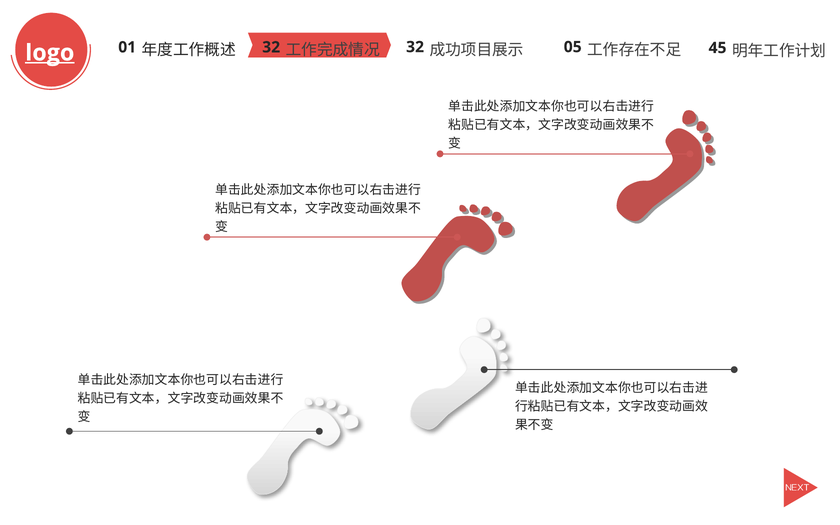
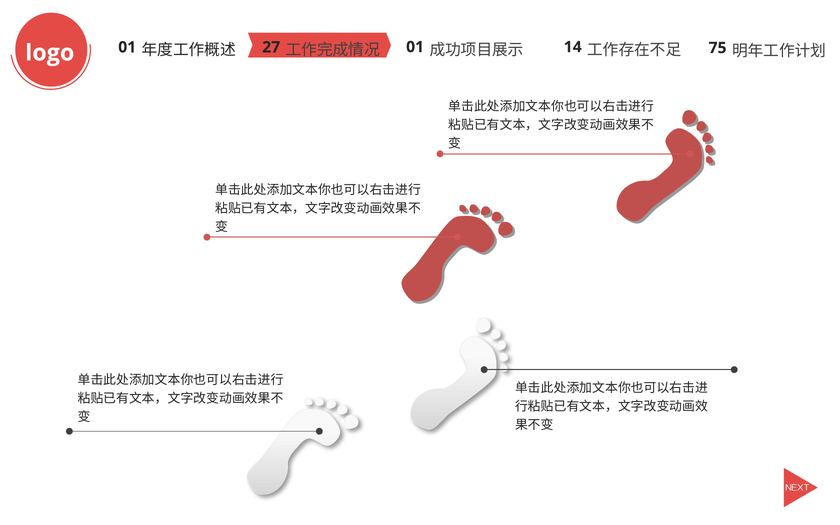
logo underline: present -> none (50, 53)
32: 32 -> 27 (271, 47)
32: 32 -> 01 (415, 47)
05: 05 -> 14 (573, 47)
45: 45 -> 75 (718, 48)
